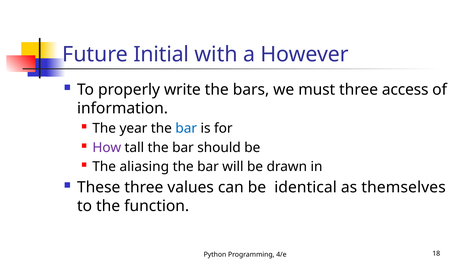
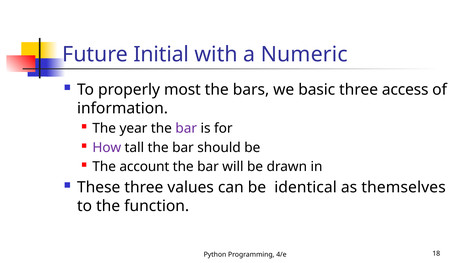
However: However -> Numeric (304, 54)
write: write -> most (182, 89)
must: must -> basic (317, 89)
bar colour: blue -> purple (186, 128)
aliasing: aliasing -> account (144, 166)
